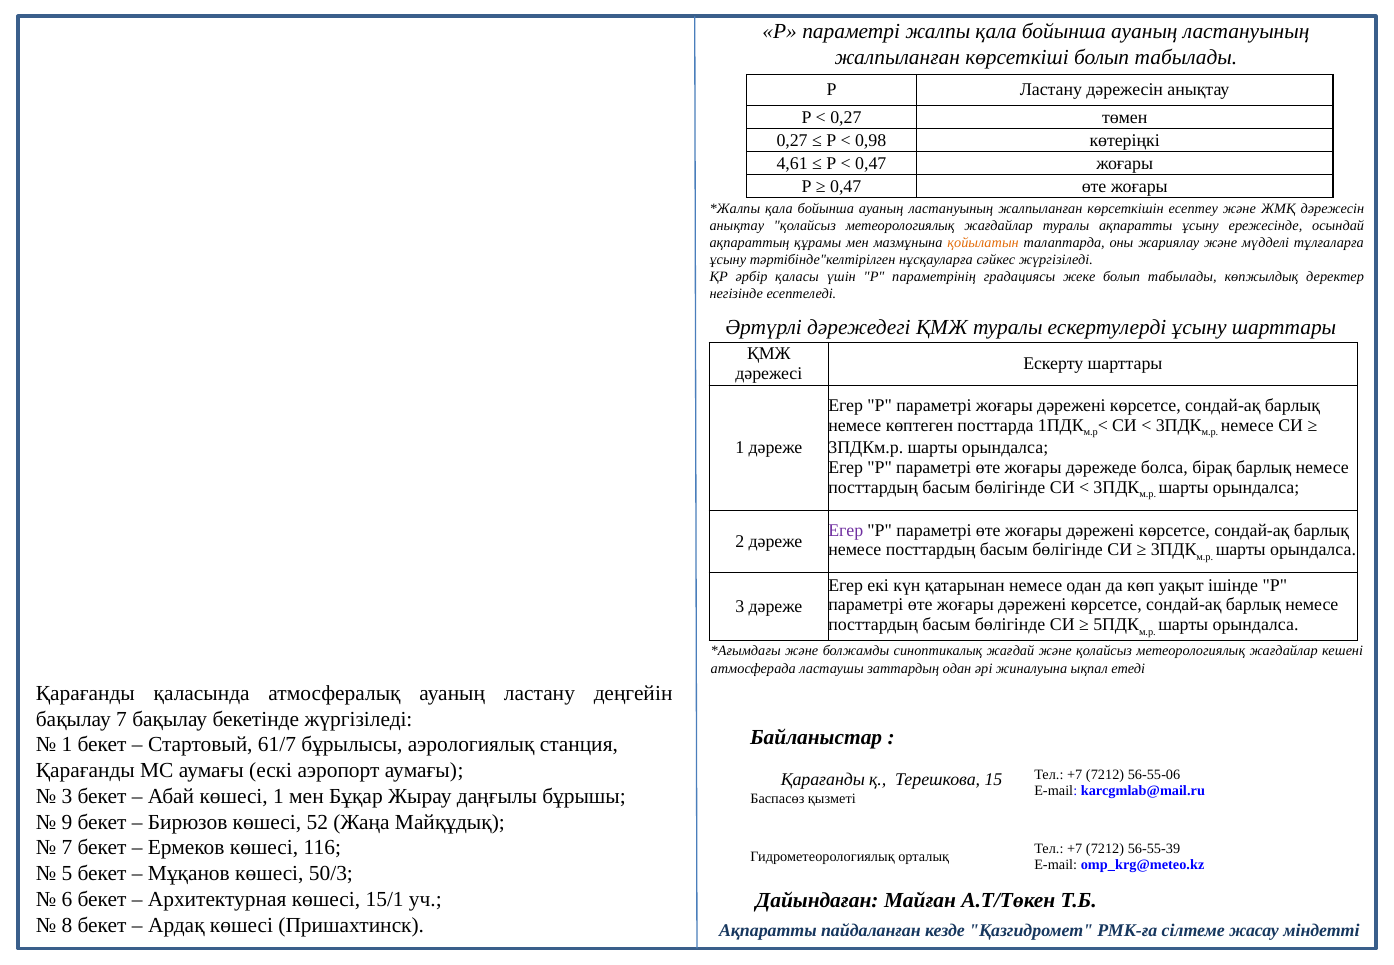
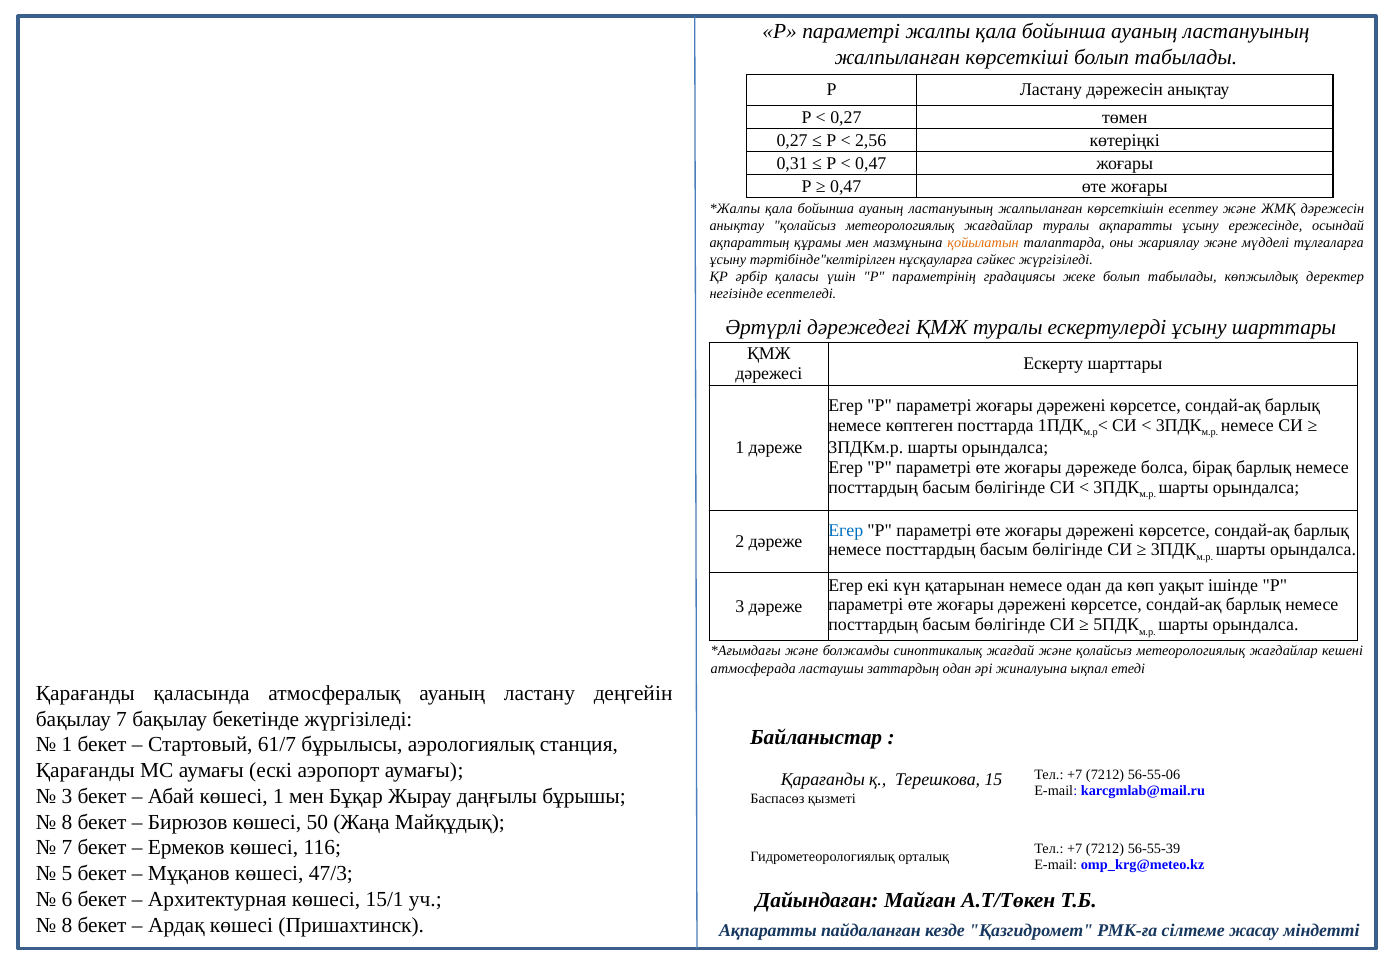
0,98: 0,98 -> 2,56 (871, 141)
4,61: 4,61 -> 0,31 (792, 164)
Егер colour: purple -> blue (846, 530)
9: 9 -> 8 (67, 822)
52: 52 -> 50 (317, 822)
50/3: 50/3 -> 47/3 (331, 874)
